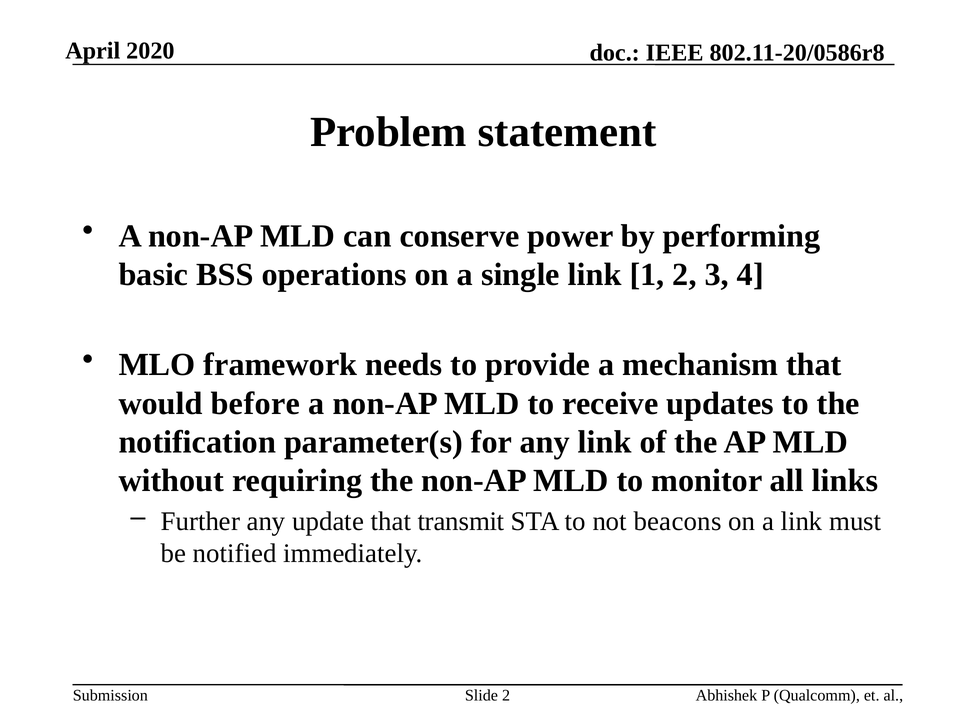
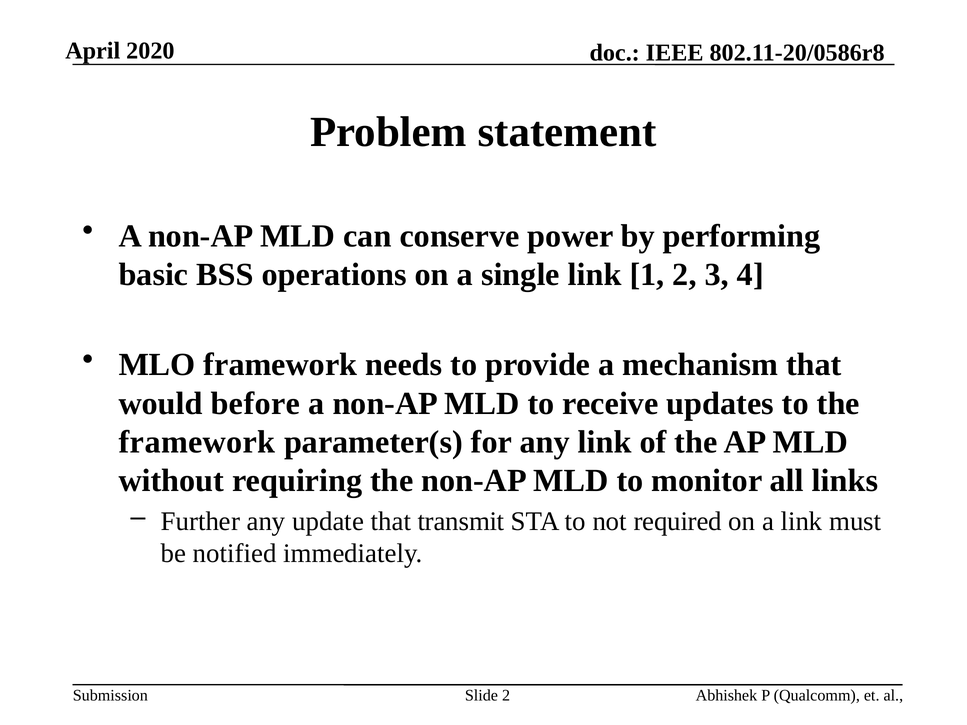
notification: notification -> framework (197, 442)
beacons: beacons -> required (678, 521)
